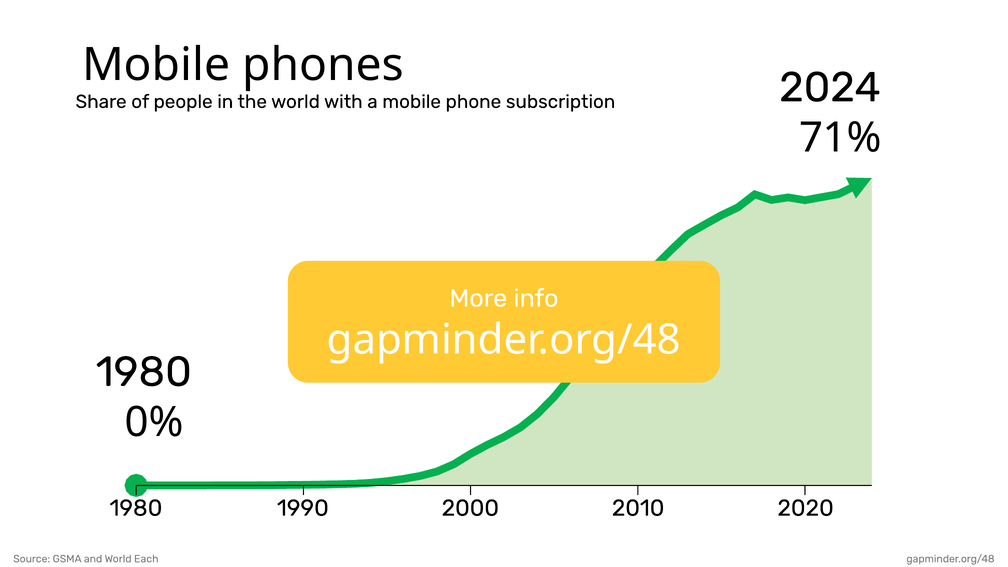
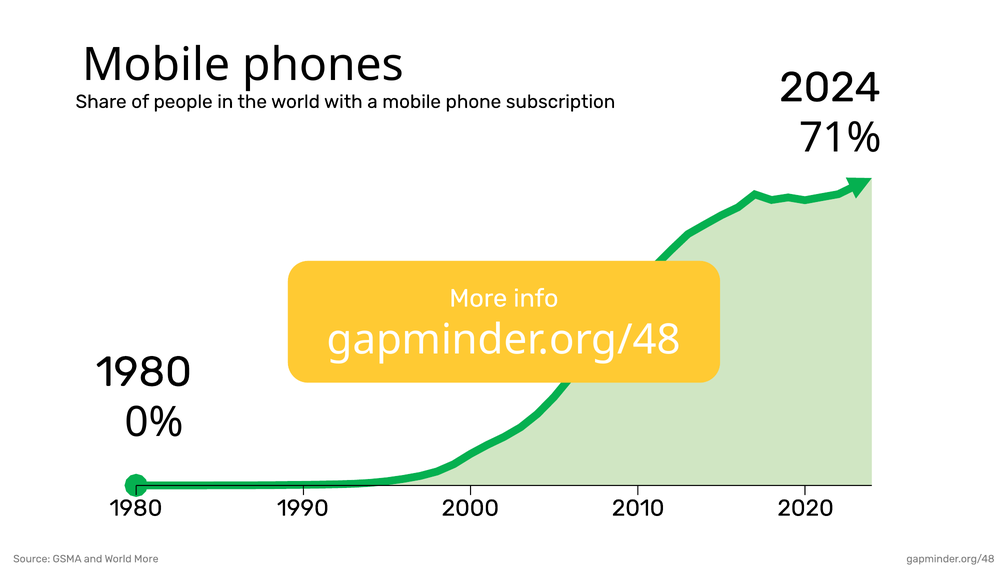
World Each: Each -> More (146, 559)
